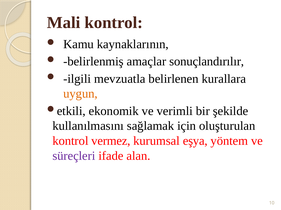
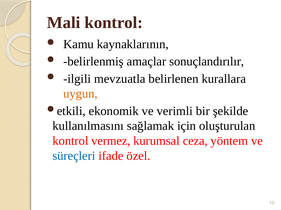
eşya: eşya -> ceza (195, 141)
süreçleri colour: purple -> blue (74, 156)
alan: alan -> özel (139, 156)
